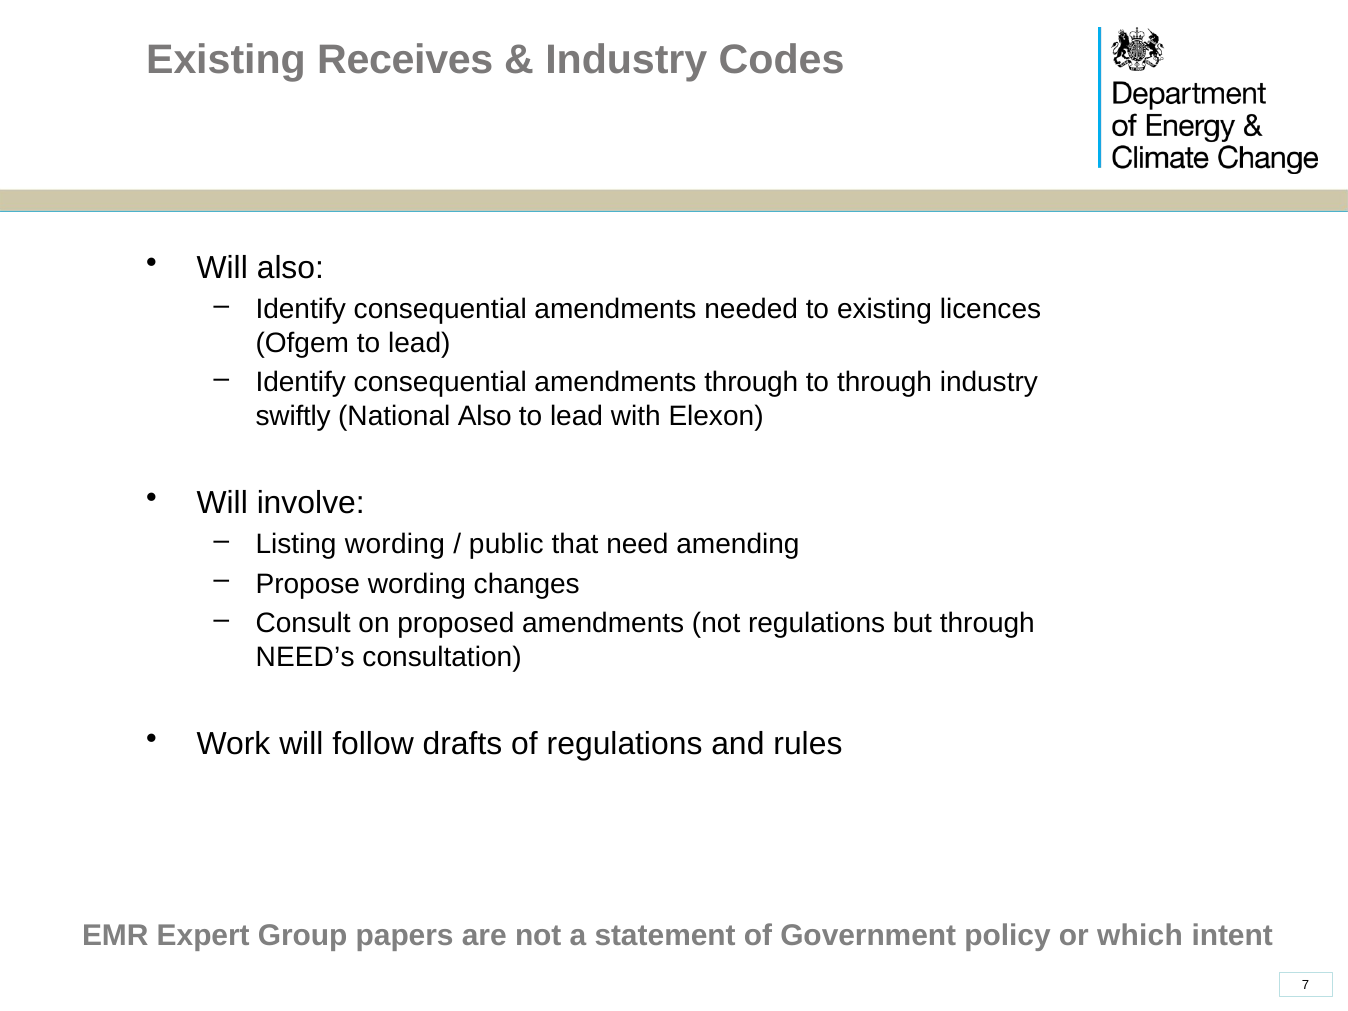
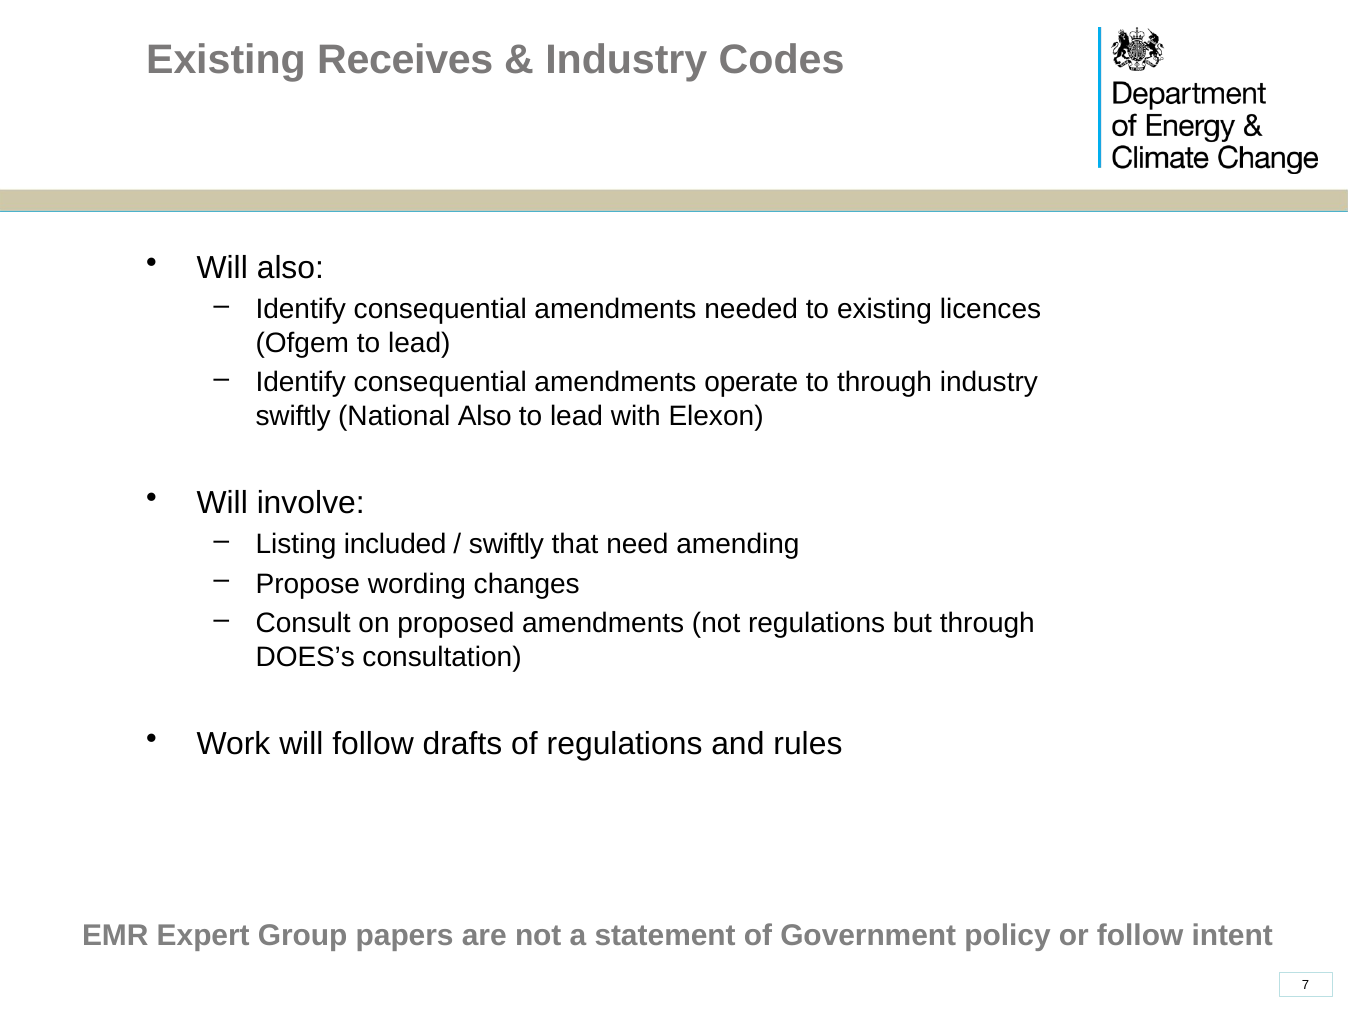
amendments through: through -> operate (751, 383)
Listing wording: wording -> included (395, 545)
public: public -> swiftly (506, 545)
NEED’s: NEED’s -> DOES’s (305, 657)
or which: which -> follow (1140, 936)
